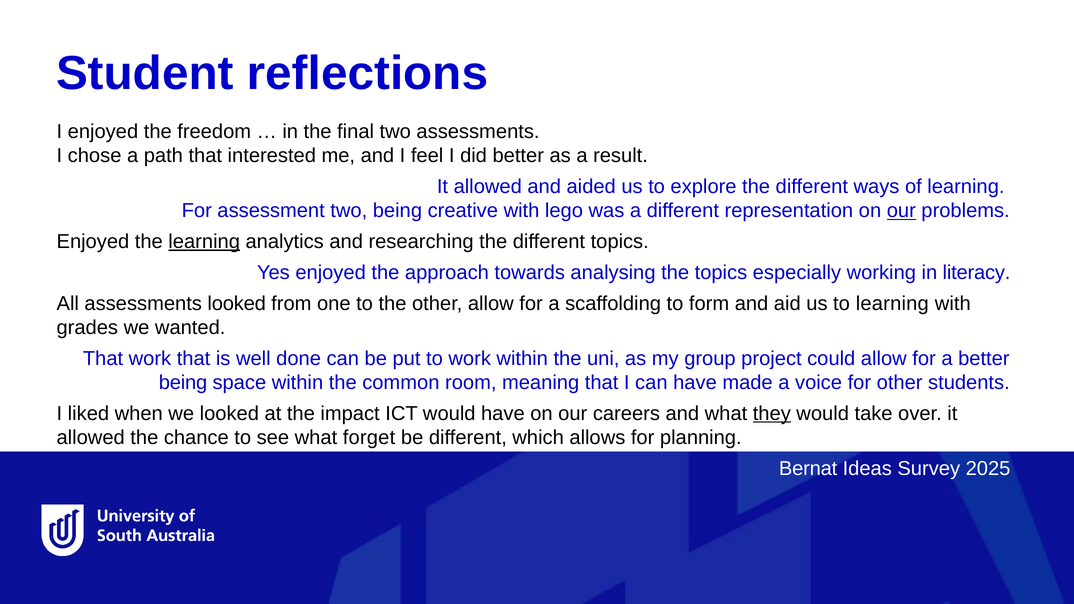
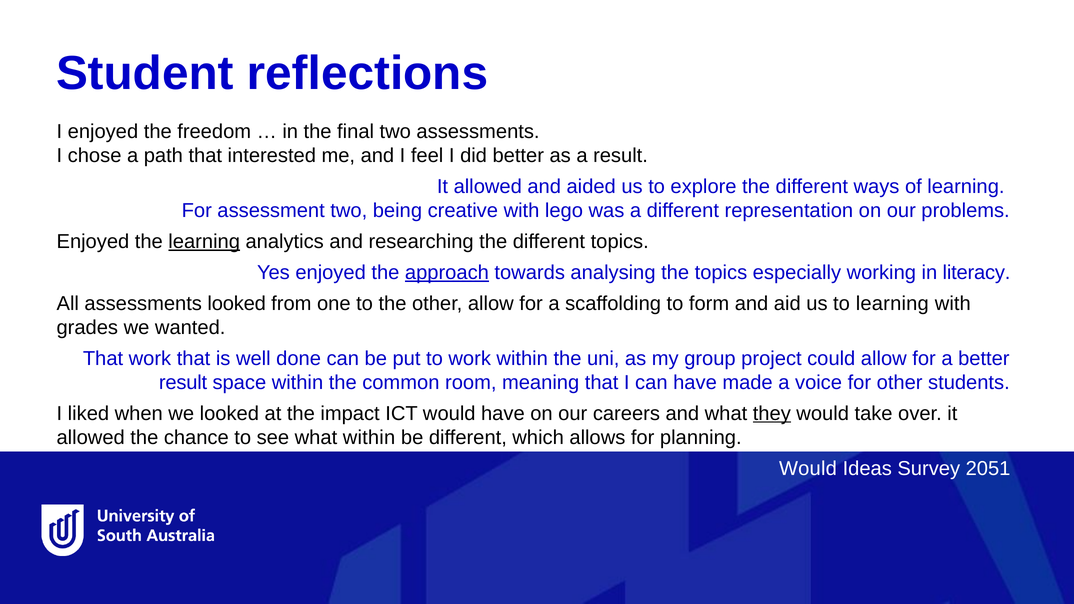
our underline: present -> none (901, 211)
approach underline: none -> present (447, 273)
being: being -> result (183, 383)
what forget: forget -> within (369, 438)
Bernat: Bernat -> Would (808, 469)
2025: 2025 -> 2051 (988, 469)
